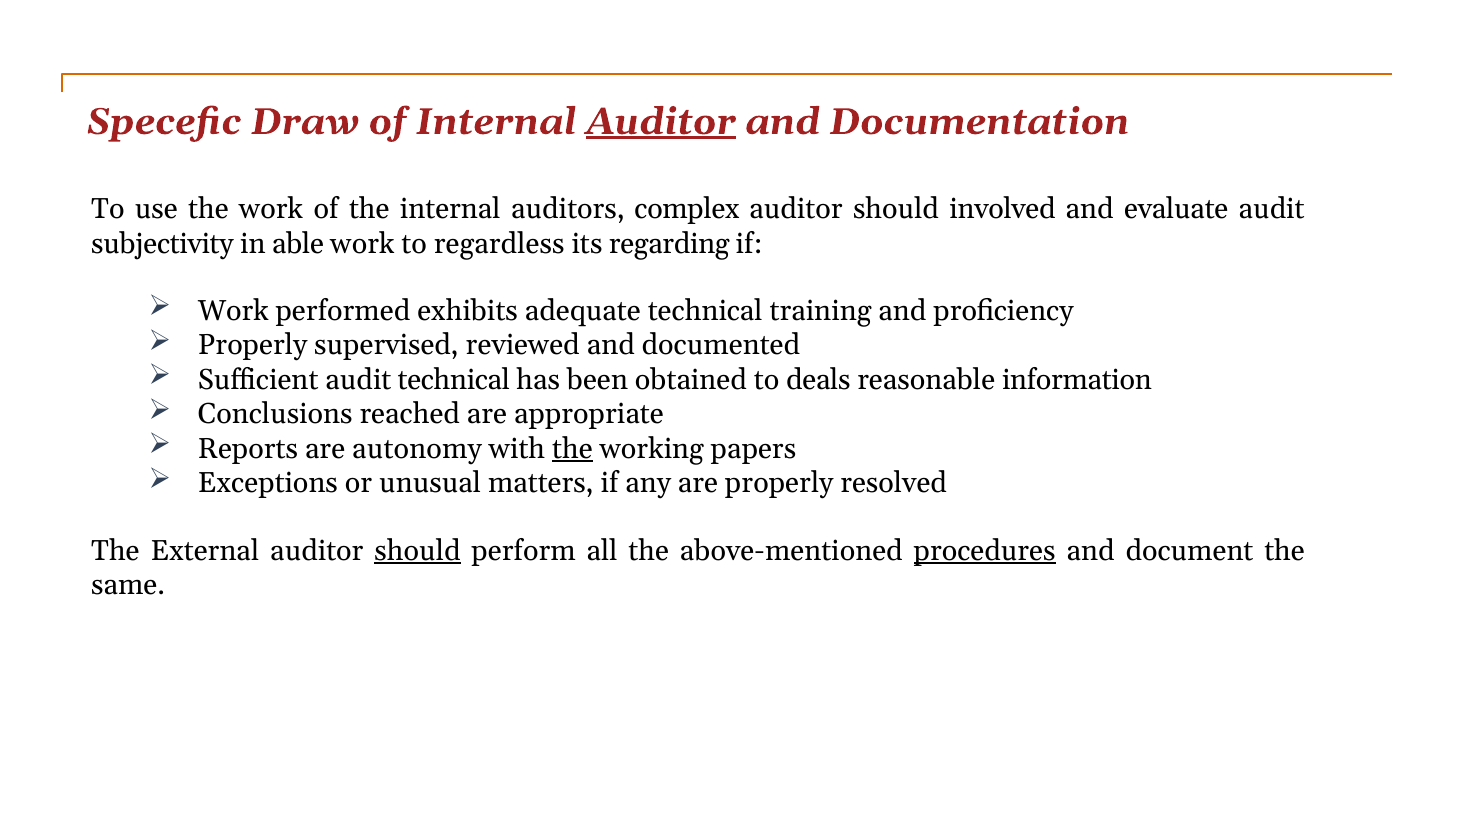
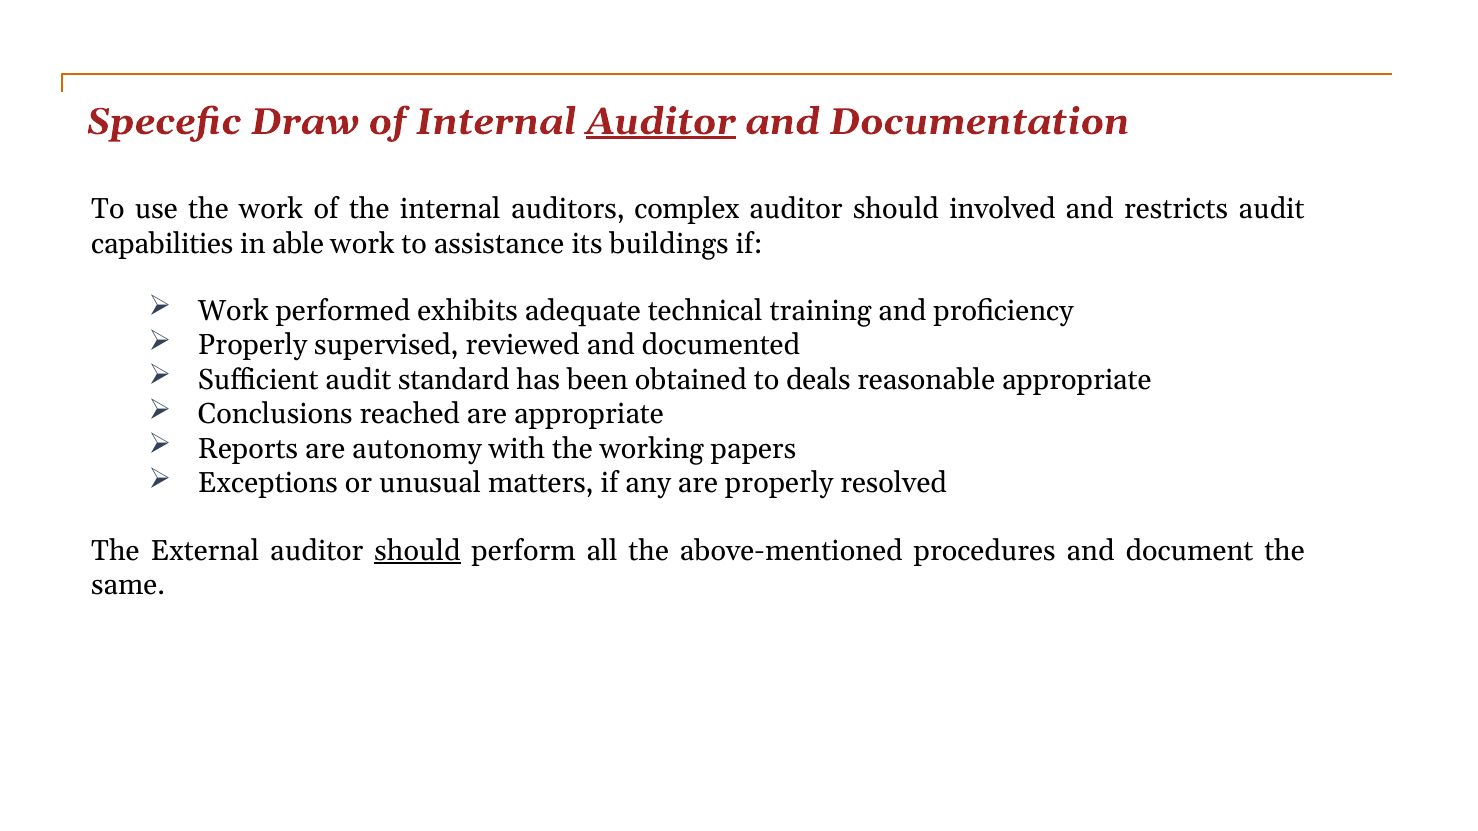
evaluate: evaluate -> restricts (1176, 209)
subjectivity: subjectivity -> capabilities (162, 244)
regardless: regardless -> assistance (499, 244)
regarding: regarding -> buildings (669, 244)
audit technical: technical -> standard (454, 380)
reasonable information: information -> appropriate (1077, 380)
the underline: present -> none (572, 449)
procedures underline: present -> none (985, 551)
